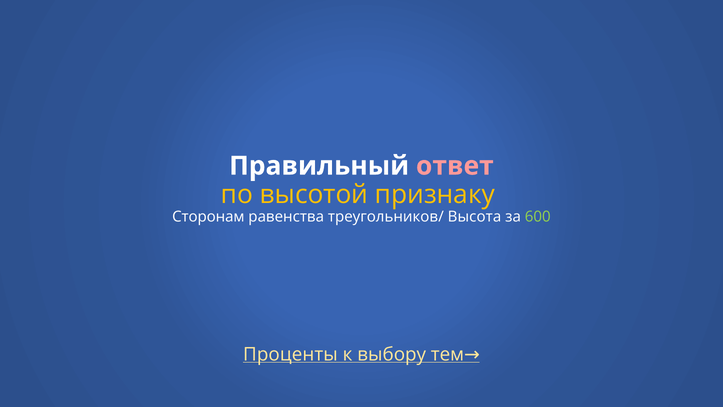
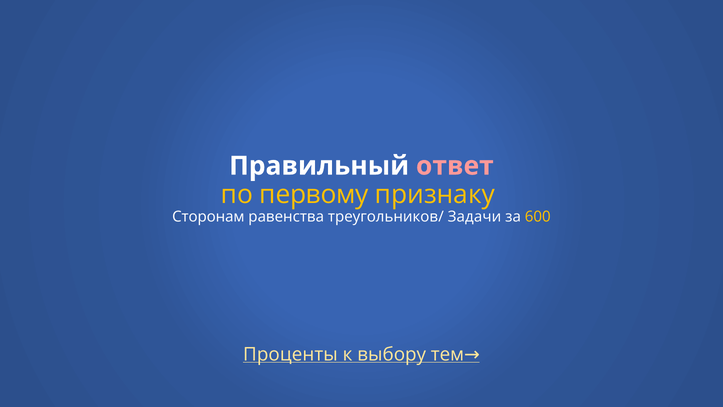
высотой: высотой -> первому (314, 194)
Высота: Высота -> Задачи (474, 217)
600 colour: light green -> yellow (538, 217)
